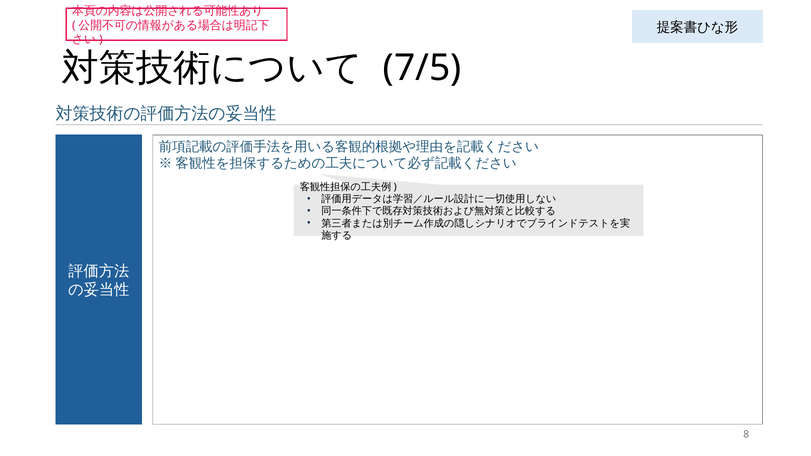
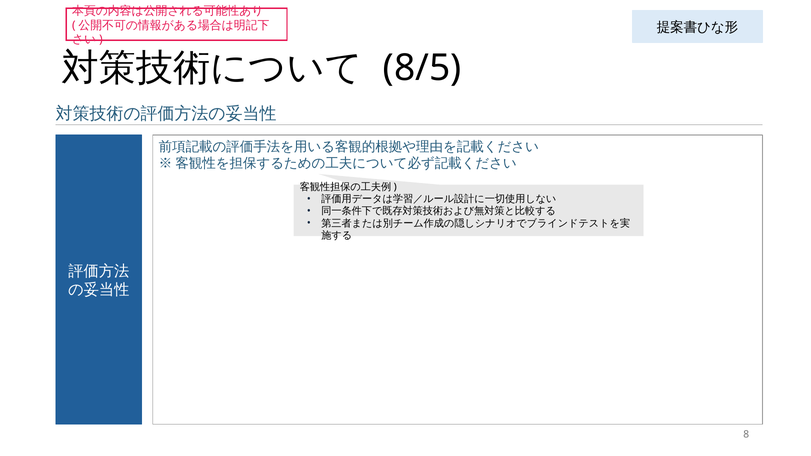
7/5: 7/5 -> 8/5 (422, 68)
